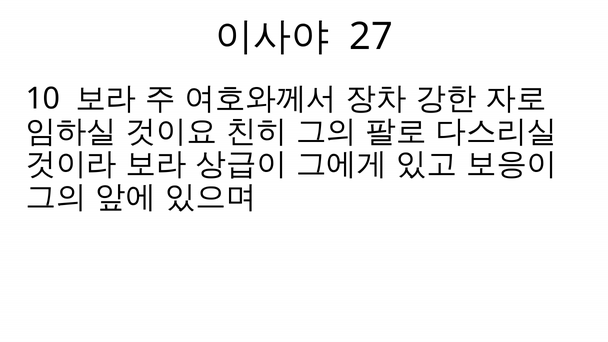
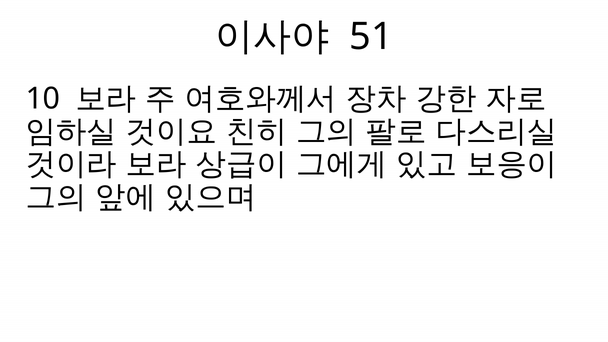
27: 27 -> 51 (371, 37)
